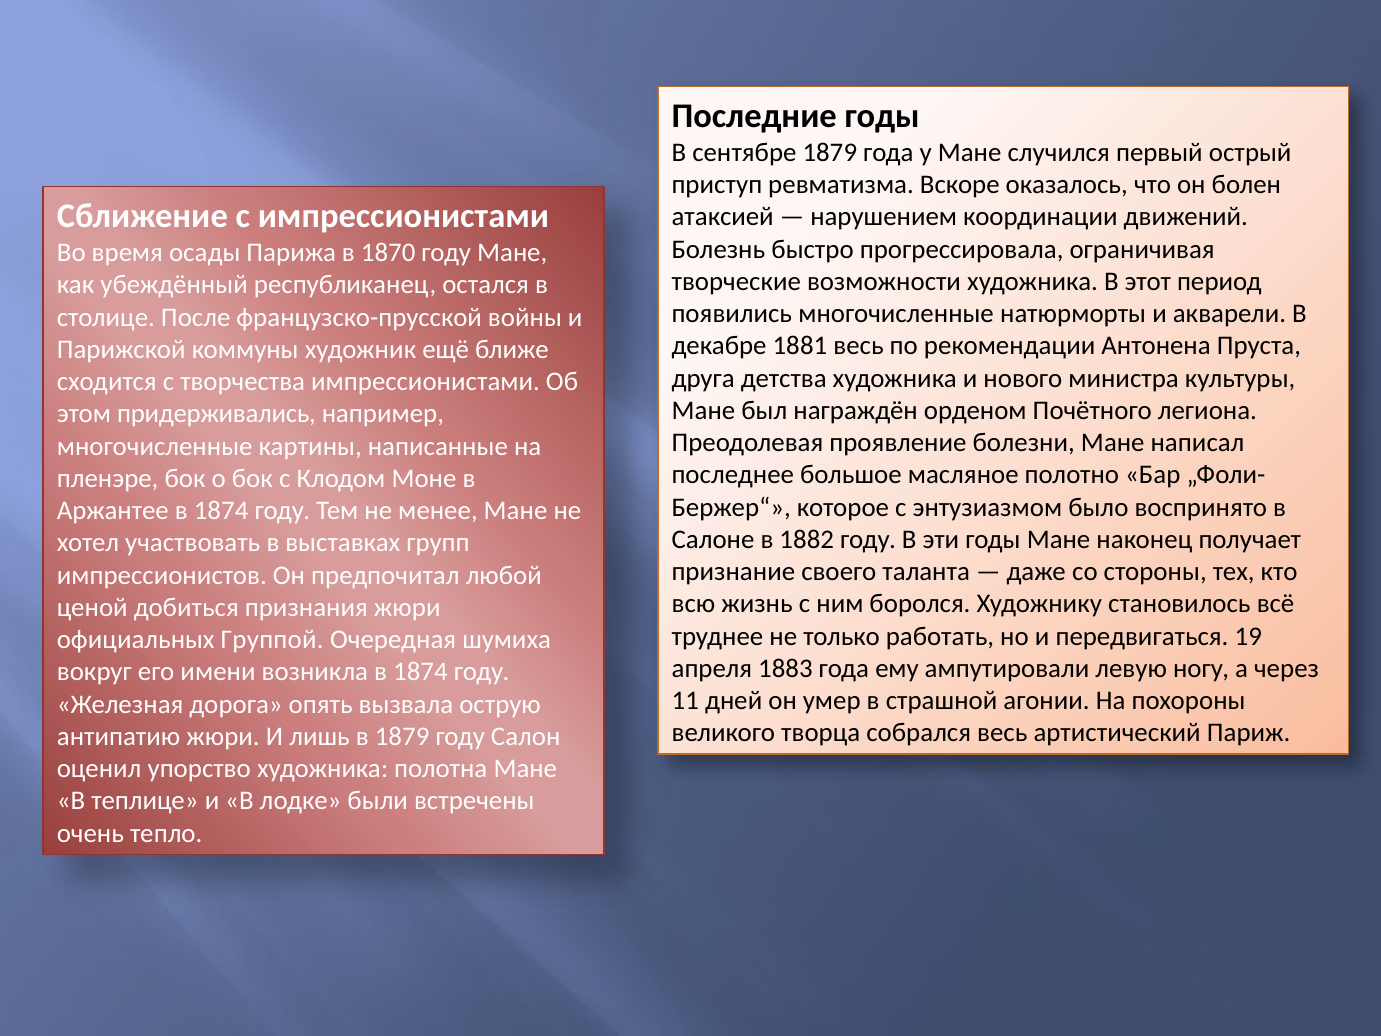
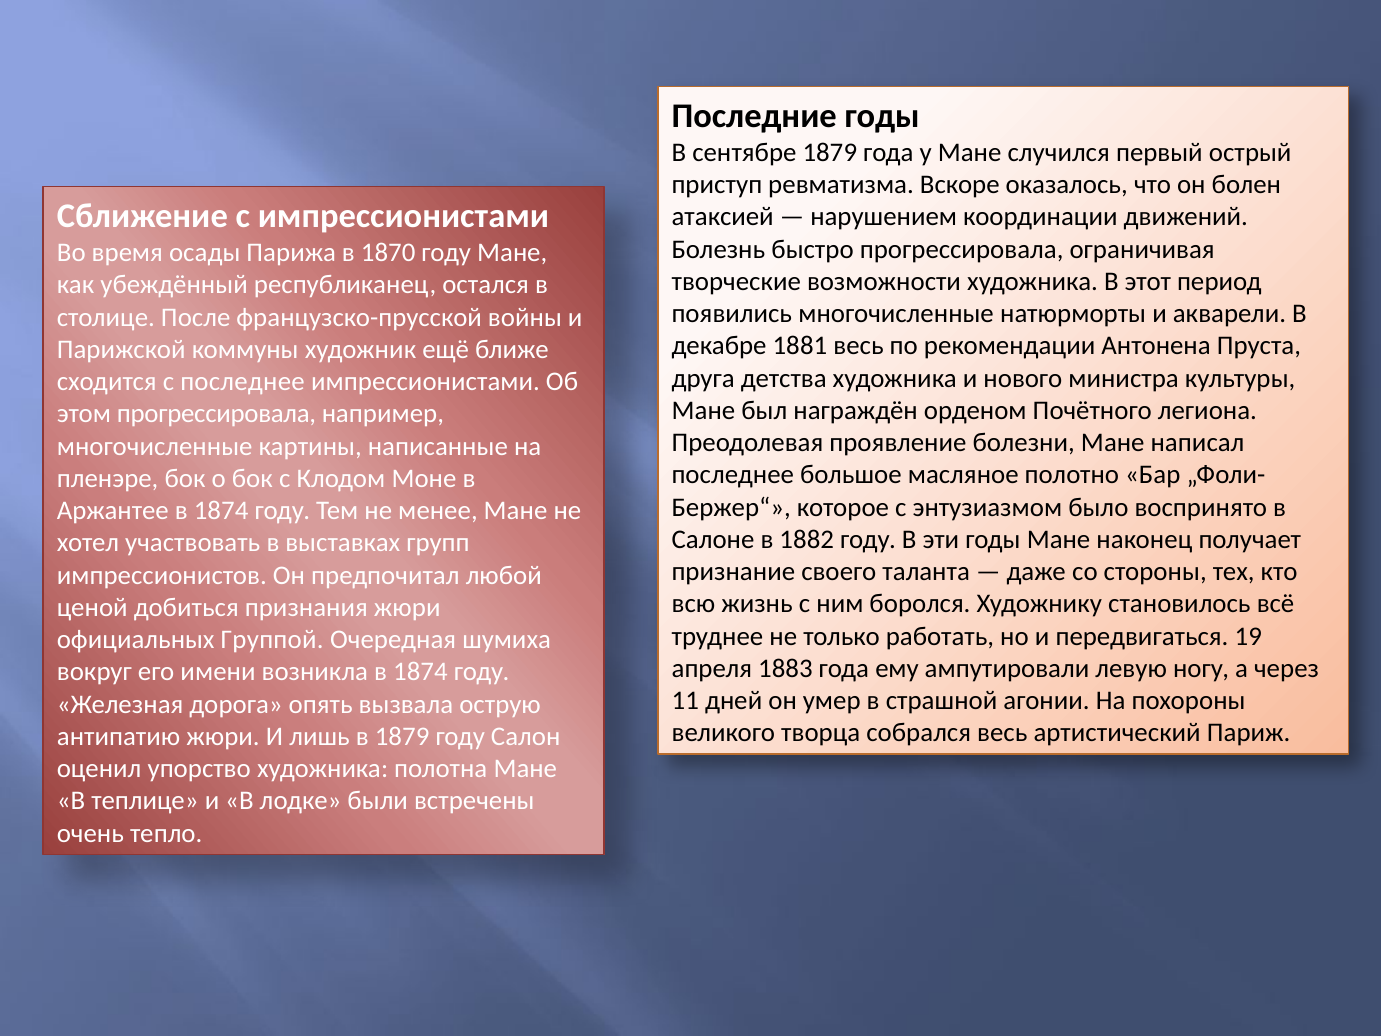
с творчества: творчества -> последнее (242, 382)
этом придерживались: придерживались -> прогрессировала (217, 414)
